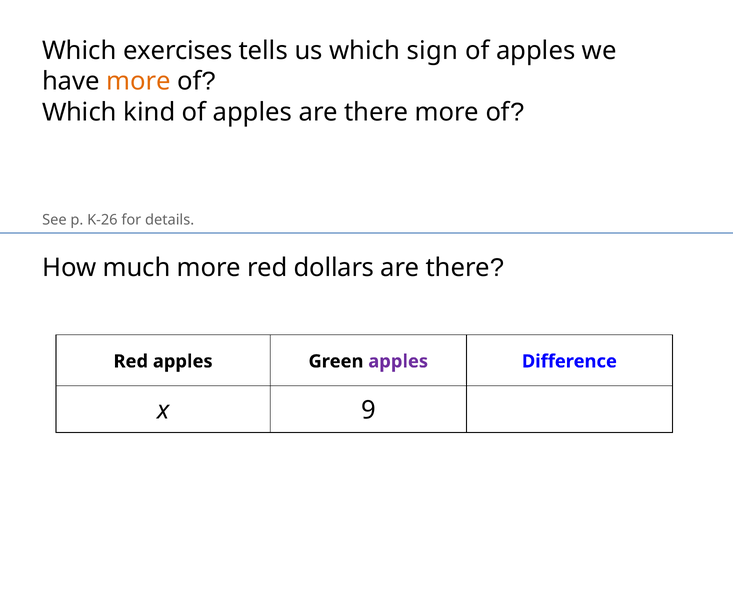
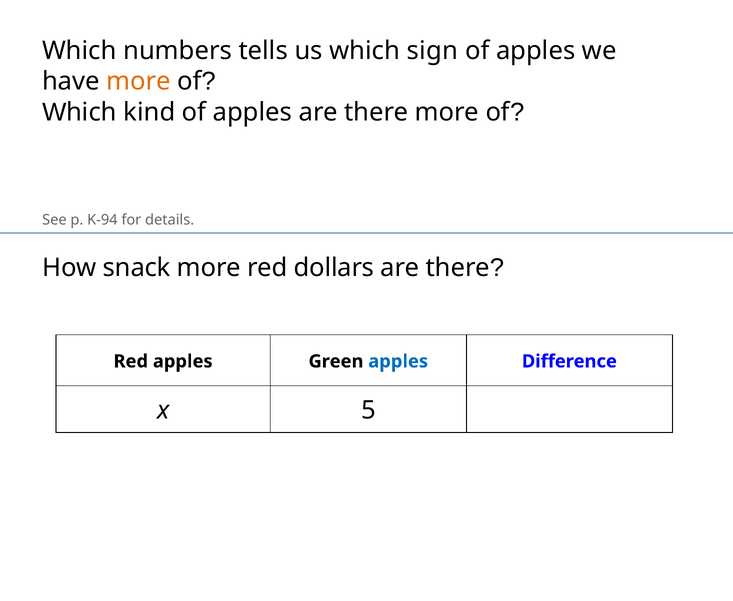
exercises: exercises -> numbers (178, 51)
K-26: K-26 -> K-94 (102, 220)
much: much -> snack (137, 268)
apples colour: purple -> blue (398, 361)
9: 9 -> 5 (368, 411)
